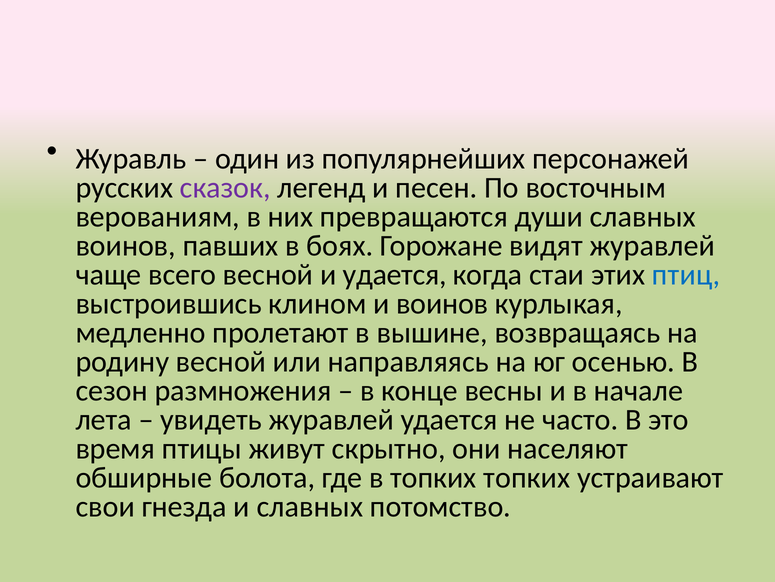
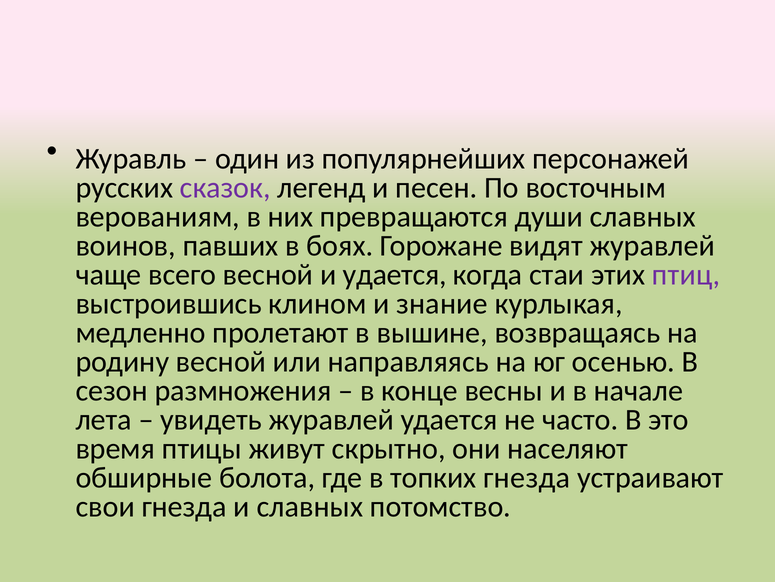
птиц colour: blue -> purple (686, 274)
и воинов: воинов -> знание (442, 303)
топких топких: топких -> гнезда (527, 477)
